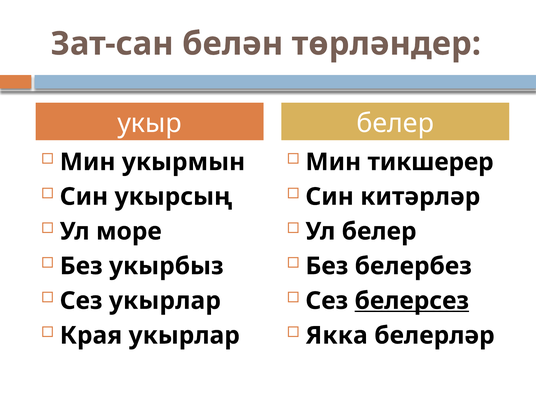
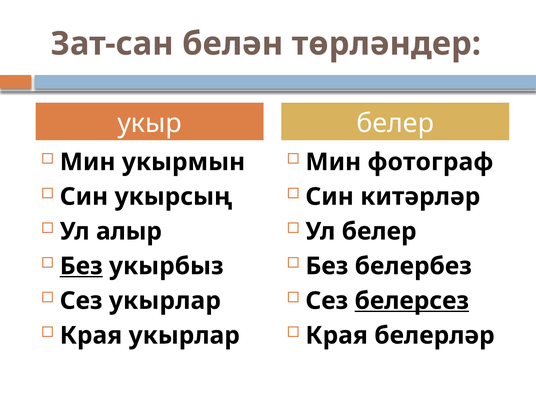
тикшерер: тикшерер -> фотограф (430, 162)
море: море -> алыр (129, 231)
Без underline: none -> present (81, 266)
Якка: Якка -> Края (337, 335)
